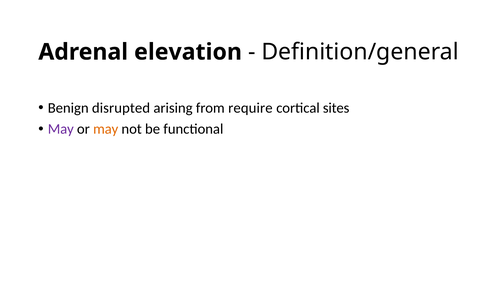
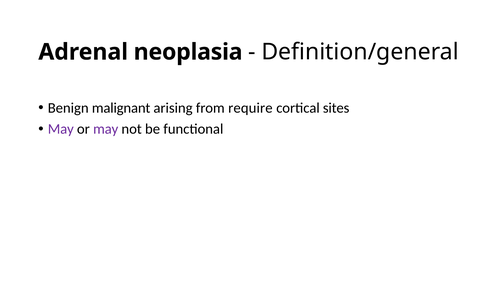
elevation: elevation -> neoplasia (188, 52)
disrupted: disrupted -> malignant (121, 108)
may colour: orange -> purple (106, 129)
